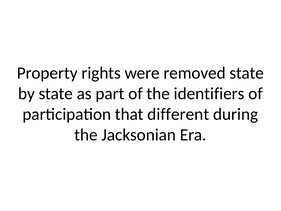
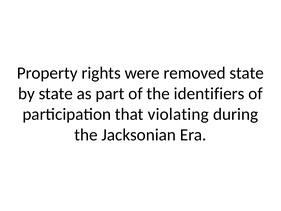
different: different -> violating (178, 114)
